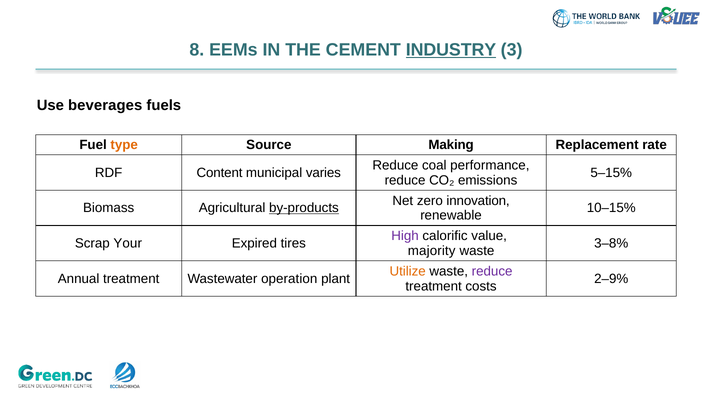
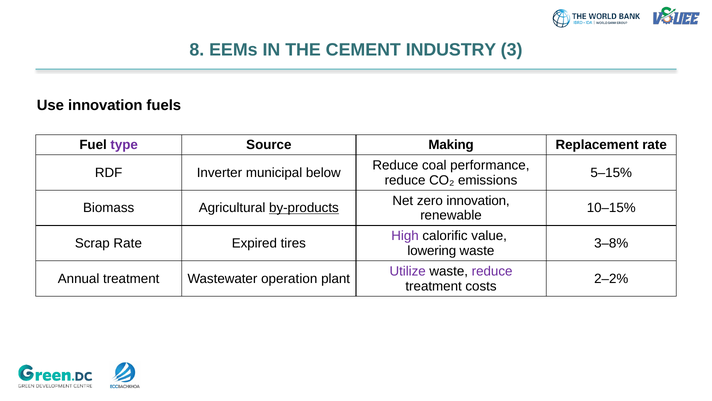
INDUSTRY underline: present -> none (451, 50)
Use beverages: beverages -> innovation (105, 105)
type colour: orange -> purple (124, 145)
Content: Content -> Inverter (219, 173)
varies: varies -> below (323, 173)
Scrap Your: Your -> Rate (128, 243)
majority: majority -> lowering (432, 251)
Utilize colour: orange -> purple (408, 271)
2–9%: 2–9% -> 2–2% (611, 278)
